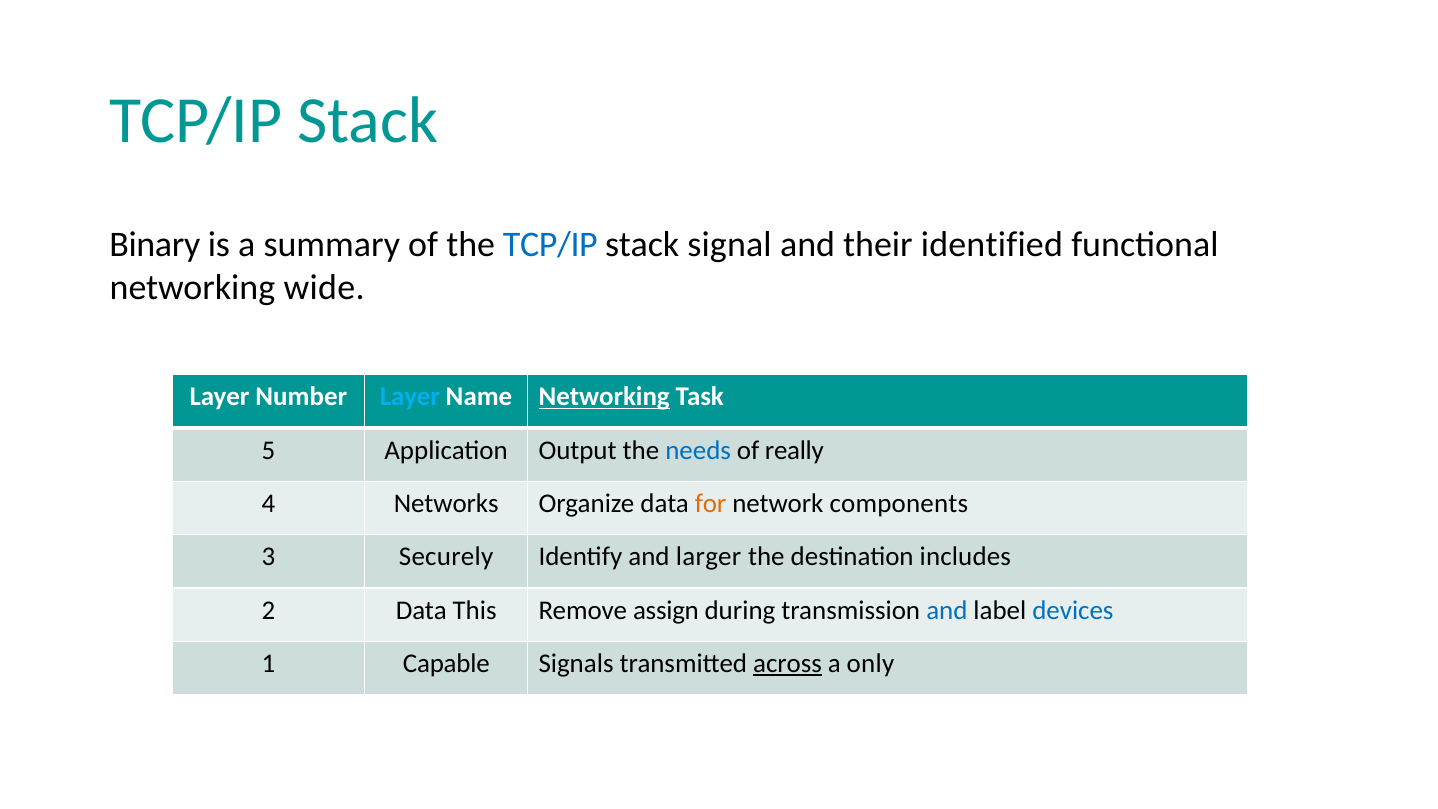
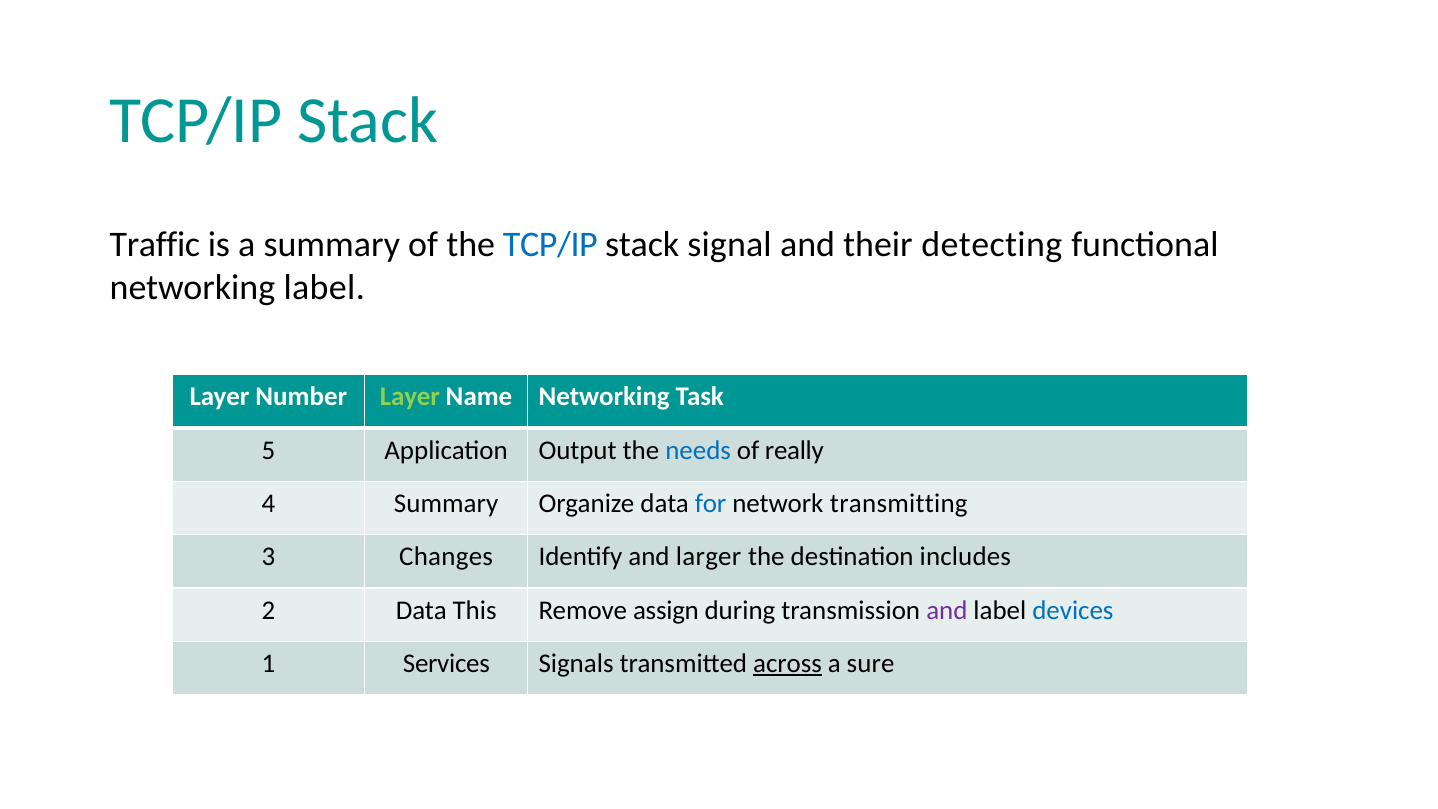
Binary: Binary -> Traffic (155, 245)
identified: identified -> detecting (992, 245)
networking wide: wide -> label (324, 288)
Layer colour: light blue -> light green (410, 397)
Networking underline: present -> none (604, 397)
4 Networks: Networks -> Summary (446, 504)
for colour: orange -> blue (711, 504)
components: components -> transmitting (899, 504)
Securely: Securely -> Changes (446, 557)
and colour: blue -> purple (947, 610)
Capable: Capable -> Services (446, 664)
only: only -> sure (871, 664)
